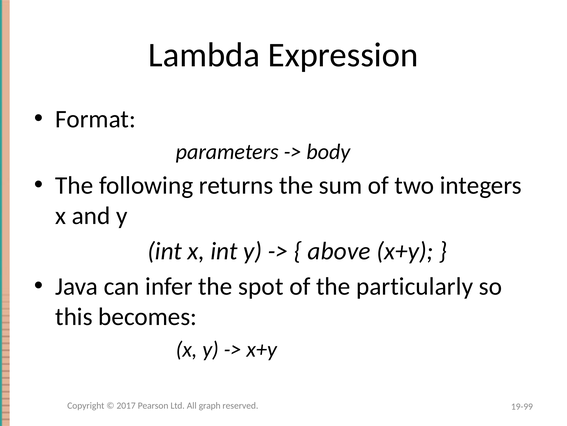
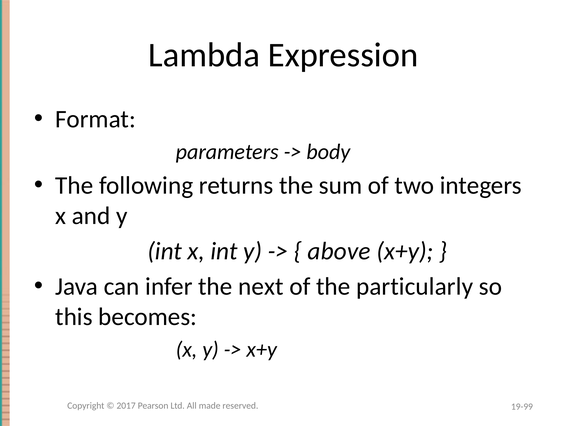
spot: spot -> next (261, 286)
graph: graph -> made (210, 405)
